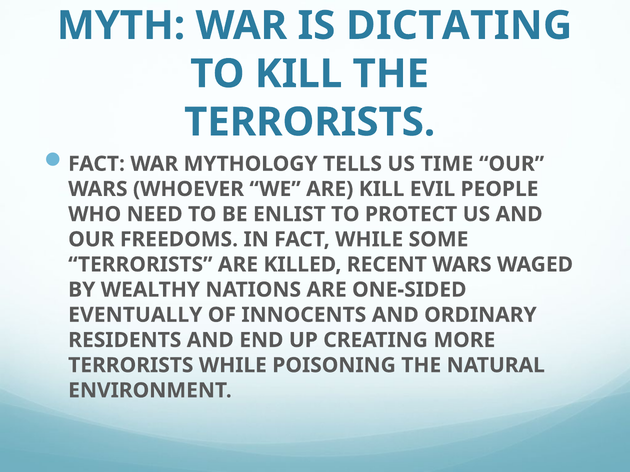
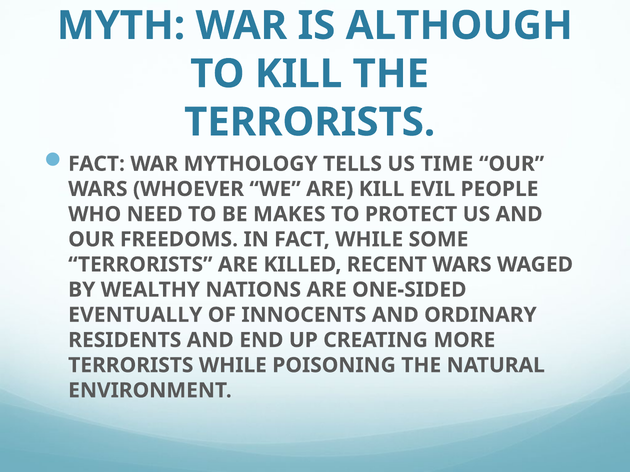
DICTATING: DICTATING -> ALTHOUGH (459, 26)
ENLIST: ENLIST -> MAKES (289, 214)
